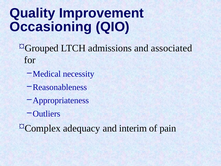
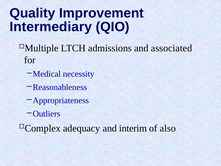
Occasioning: Occasioning -> Intermediary (51, 27)
Grouped: Grouped -> Multiple (42, 48)
pain: pain -> also (168, 128)
